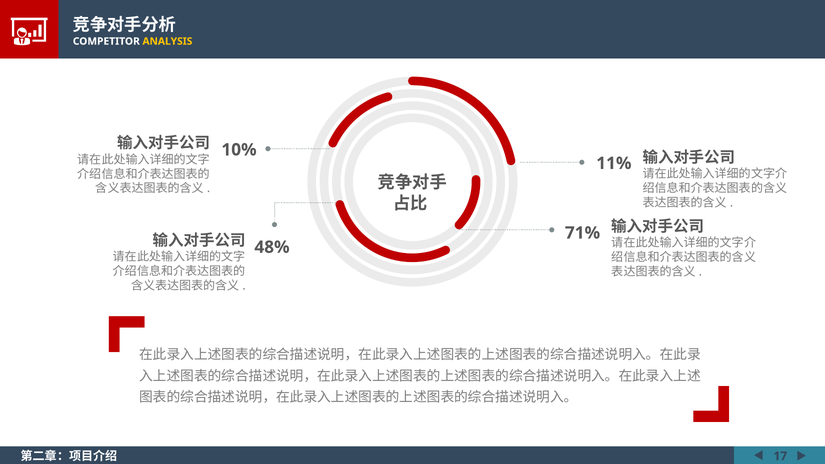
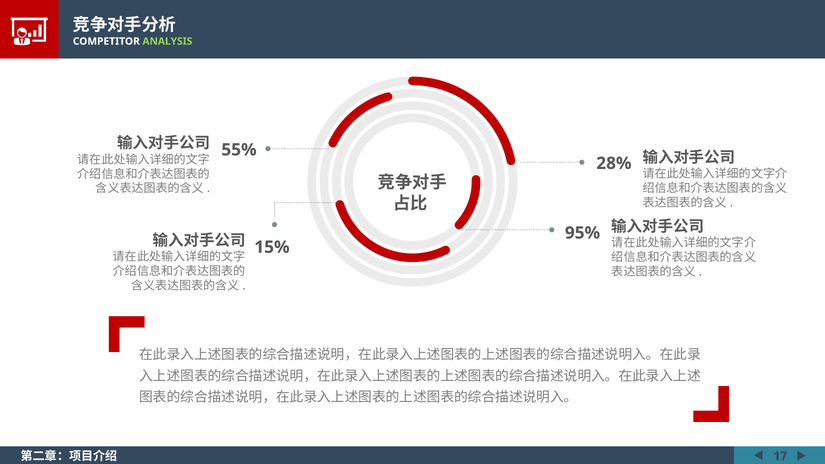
ANALYSIS colour: yellow -> light green (167, 41)
10%: 10% -> 55% (239, 150)
11%: 11% -> 28% (614, 163)
71%: 71% -> 95% (582, 233)
48%: 48% -> 15% (272, 247)
